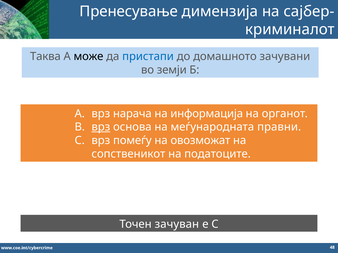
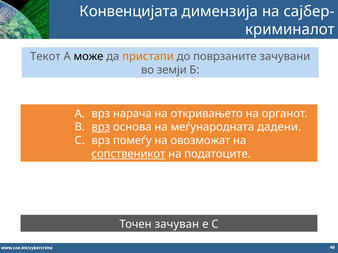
Пренесување: Пренесување -> Конвенцијата (129, 11)
Таква: Таква -> Текот (45, 57)
пристапи colour: blue -> orange (148, 57)
домашното: домашното -> поврзаните (225, 57)
информација: информација -> откривањето (207, 114)
правни: правни -> дадени (279, 127)
сопственикот underline: none -> present (128, 154)
